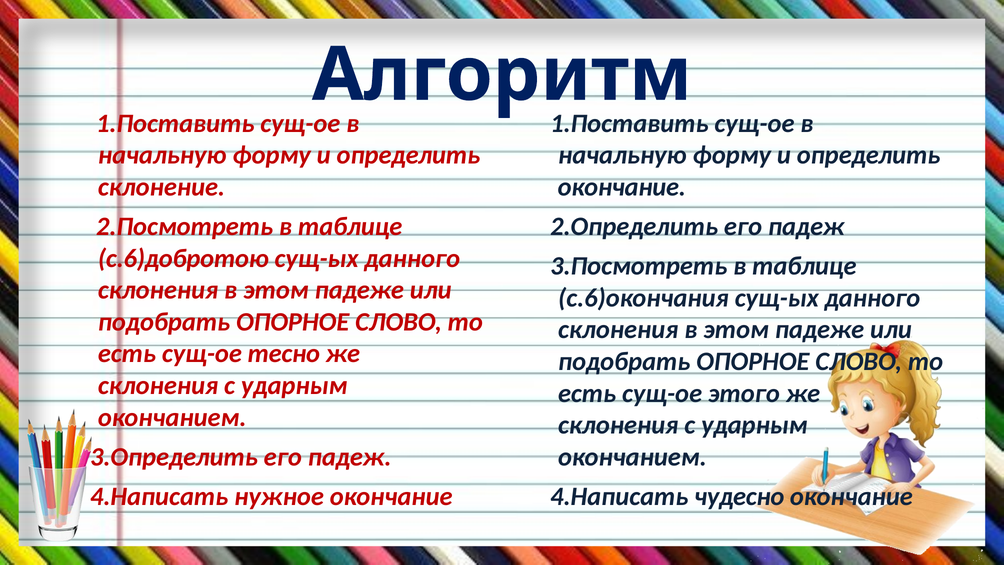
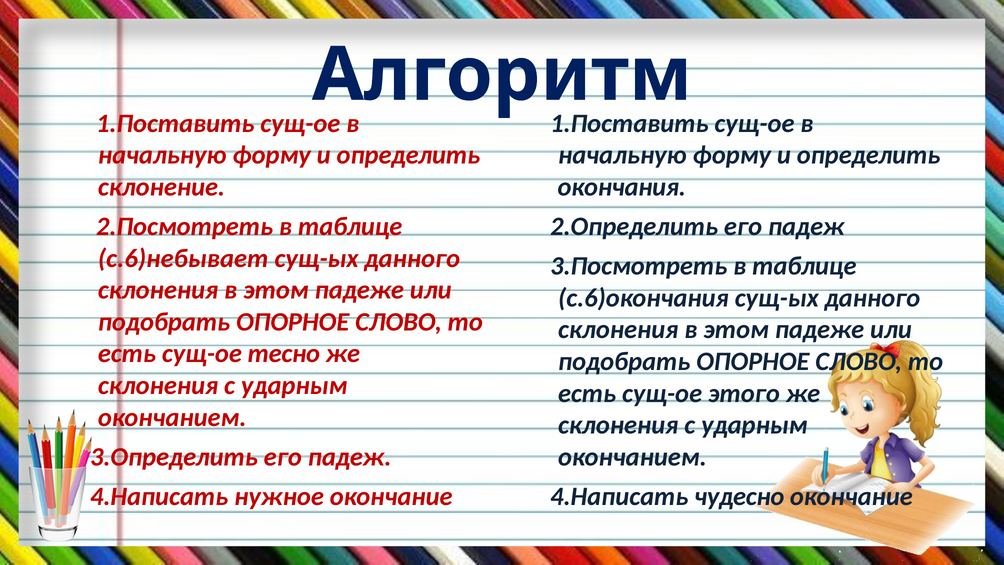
окончание: окончание -> окончания (622, 187)
с.6)добротою: с.6)добротою -> с.6)небывает (183, 258)
